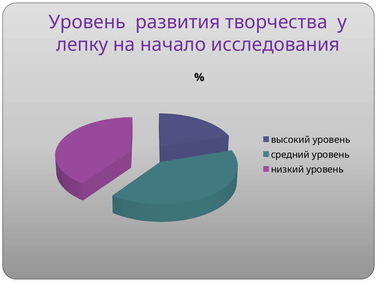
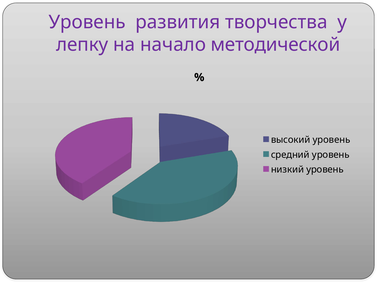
исследования: исследования -> методической (275, 45)
